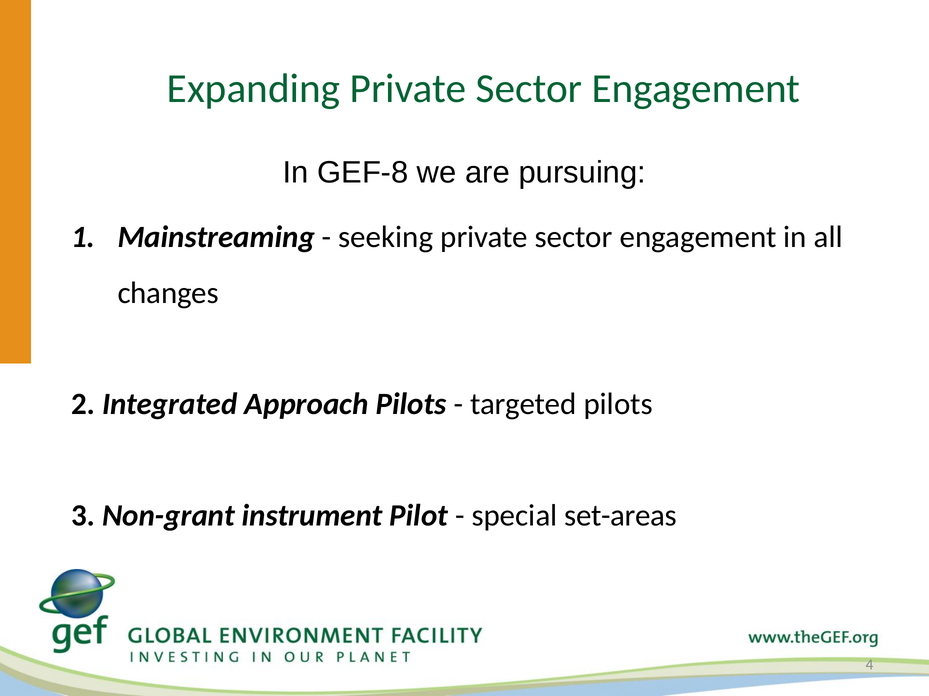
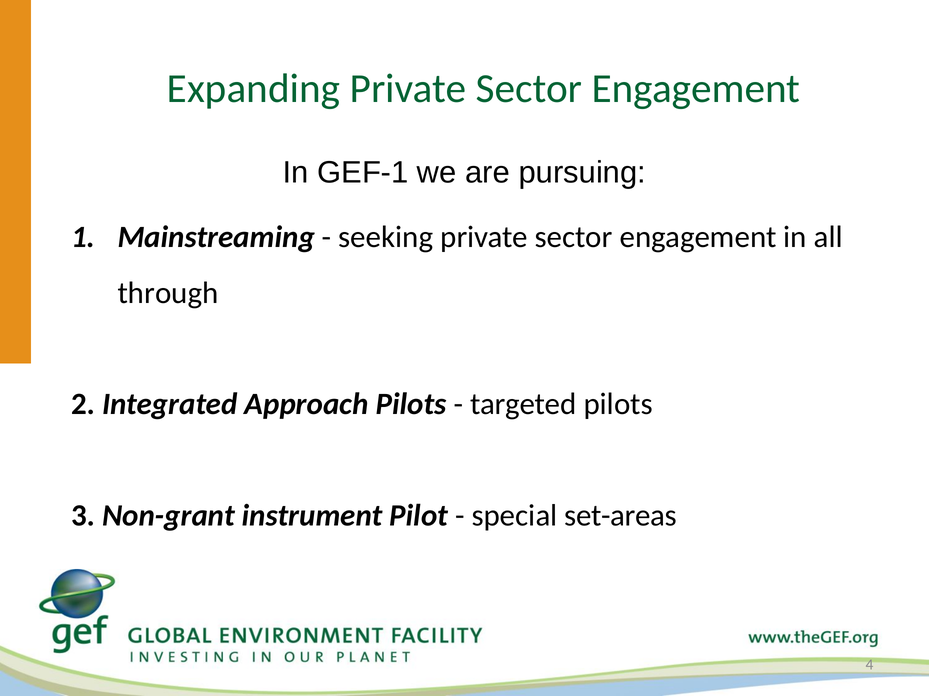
GEF-8: GEF-8 -> GEF-1 (363, 173)
changes: changes -> through (168, 293)
